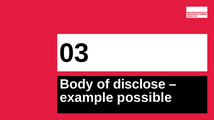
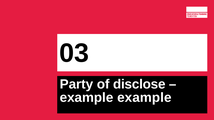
Body: Body -> Party (76, 84)
example possible: possible -> example (144, 98)
